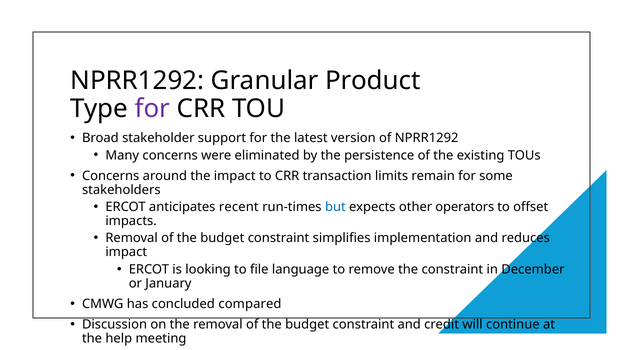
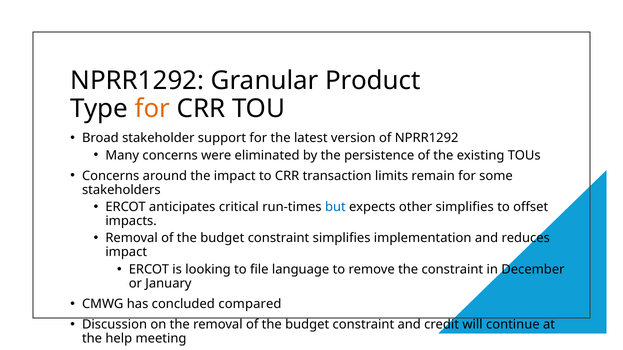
for colour: purple -> orange (152, 109)
recent: recent -> critical (239, 207)
other operators: operators -> simplifies (465, 207)
